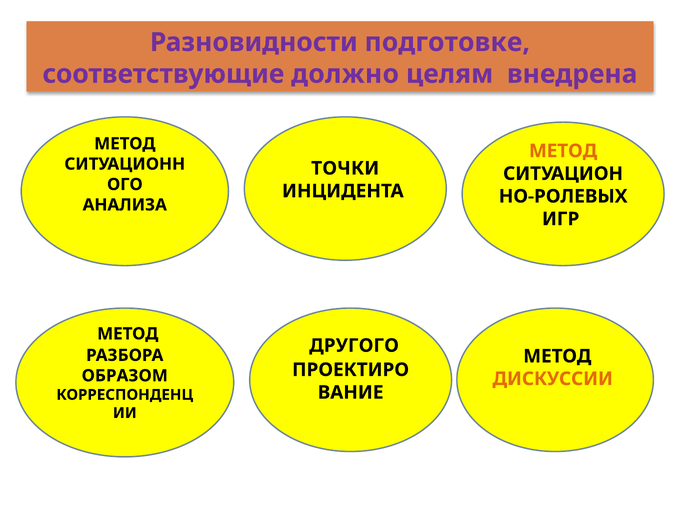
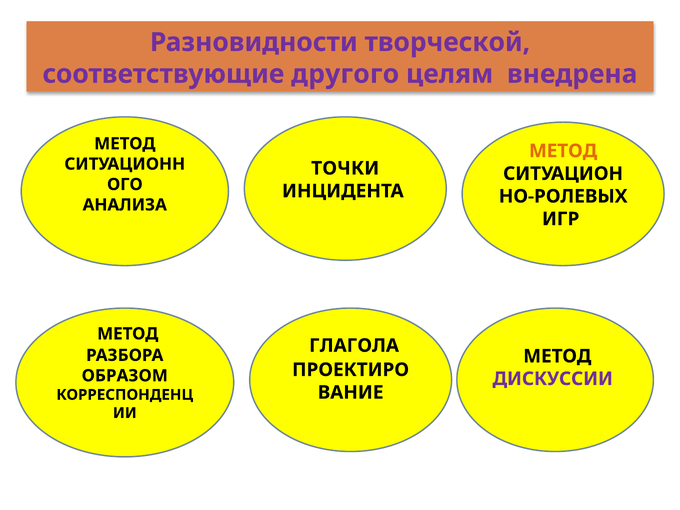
подготовке: подготовке -> творческой (447, 42)
должно: должно -> другого (345, 74)
ДРУГОГО: ДРУГОГО -> ГЛАГОЛА (354, 346)
ДИСКУССИИ colour: orange -> purple (553, 379)
